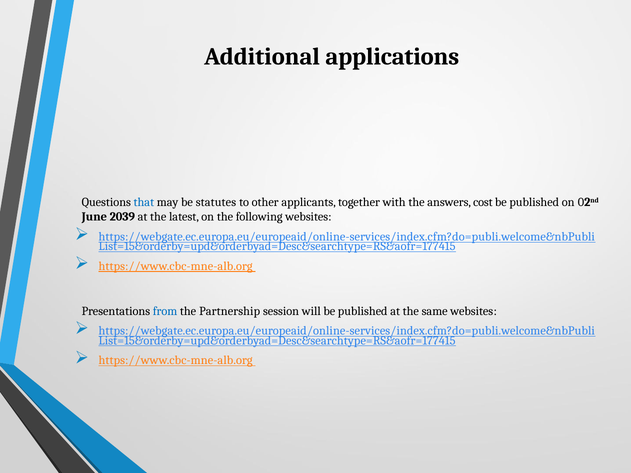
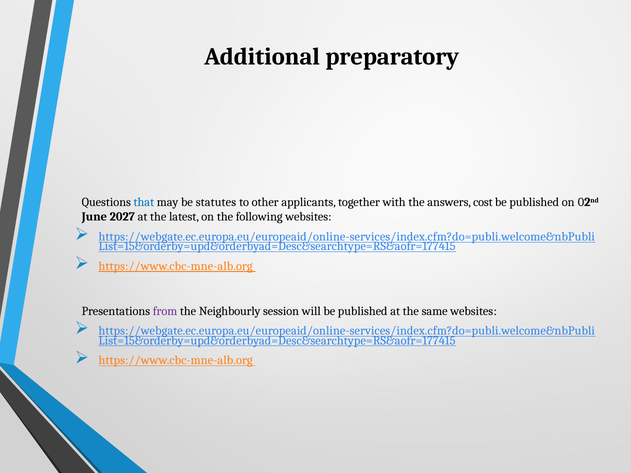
applications: applications -> preparatory (392, 57)
2039: 2039 -> 2027 (122, 217)
from colour: blue -> purple (165, 311)
Partnership: Partnership -> Neighbourly (230, 311)
